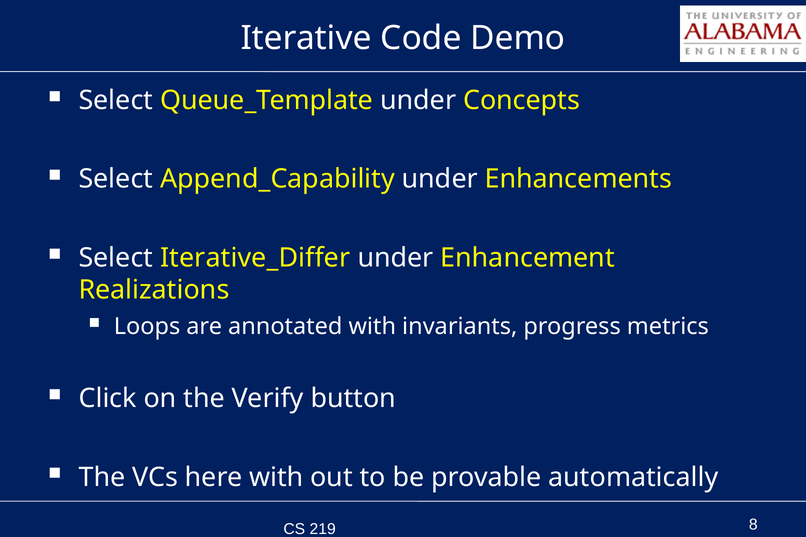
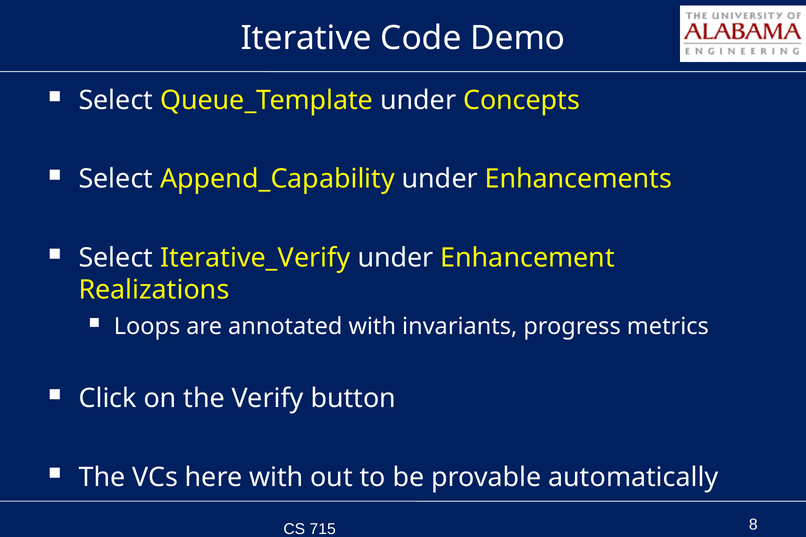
Iterative_Differ: Iterative_Differ -> Iterative_Verify (255, 258)
219: 219 -> 715 (323, 530)
